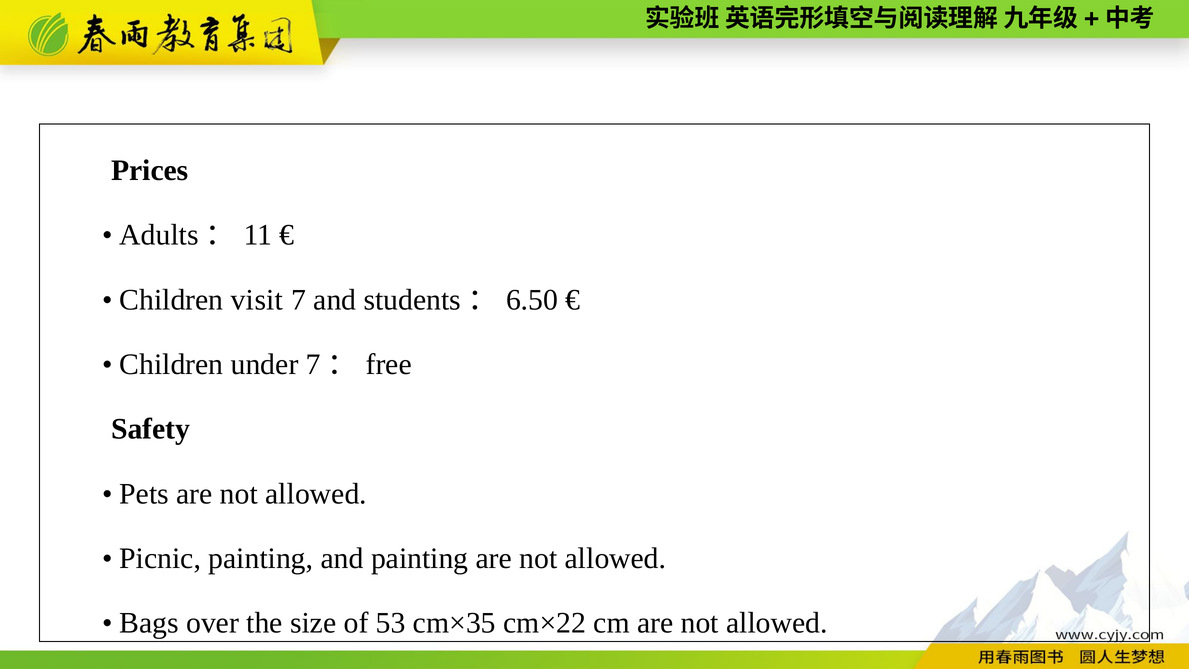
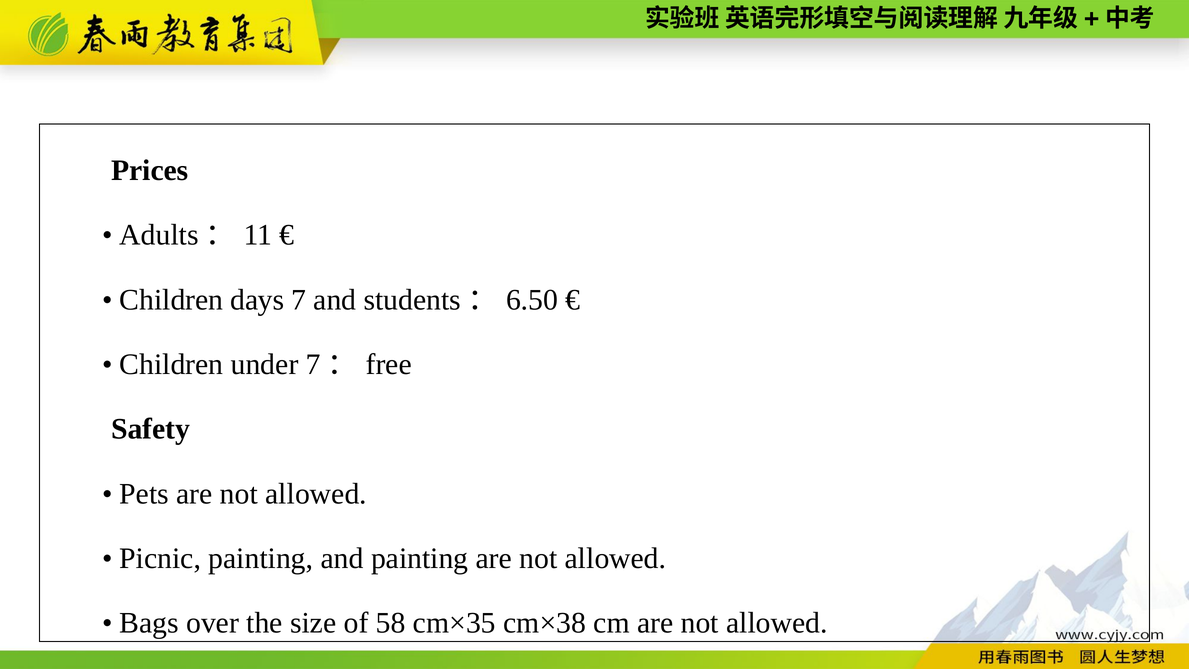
visit: visit -> days (257, 300)
53: 53 -> 58 (391, 623)
cm×22: cm×22 -> cm×38 (545, 623)
